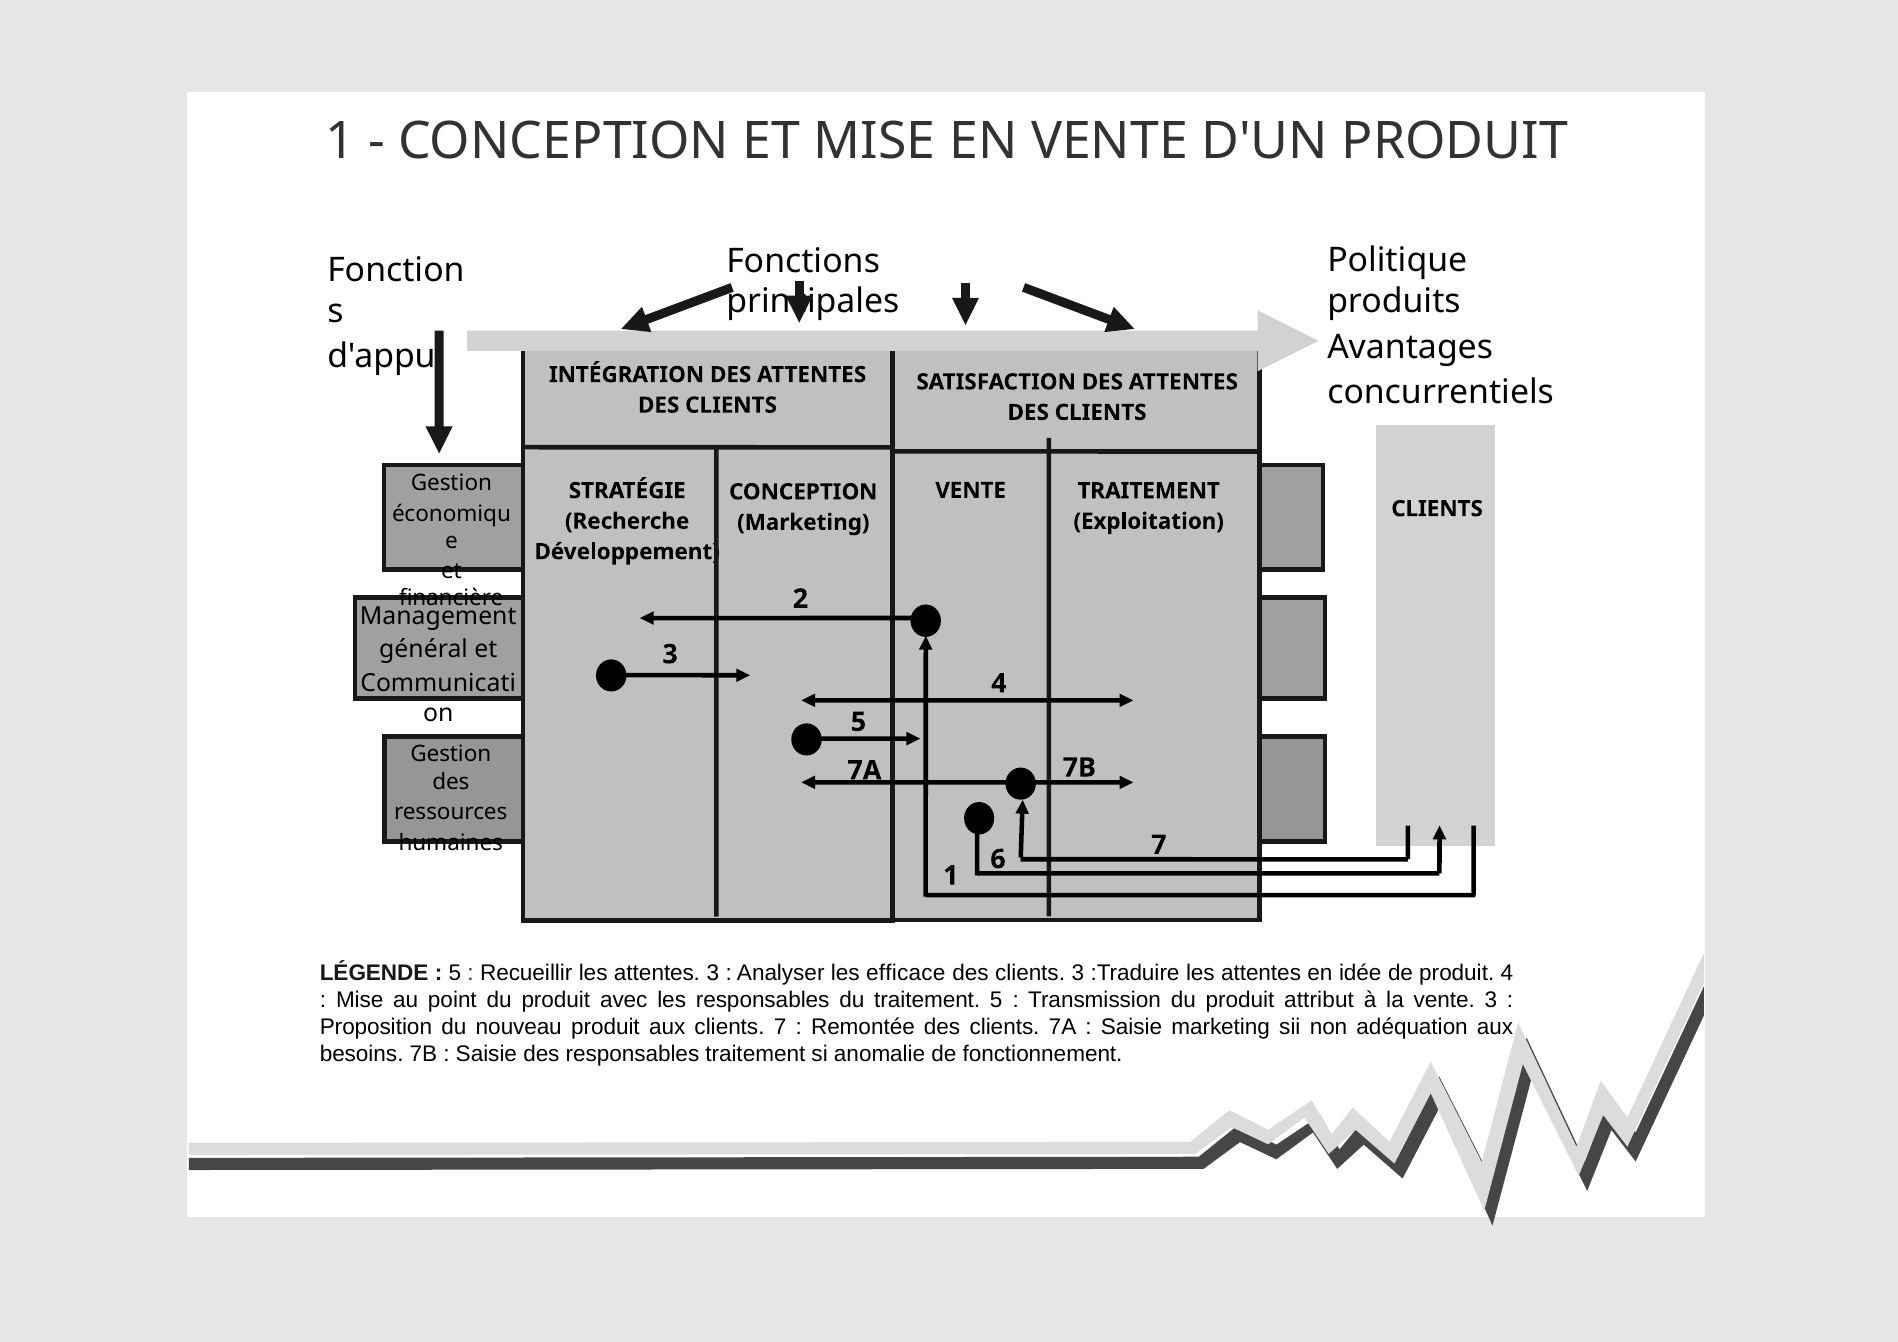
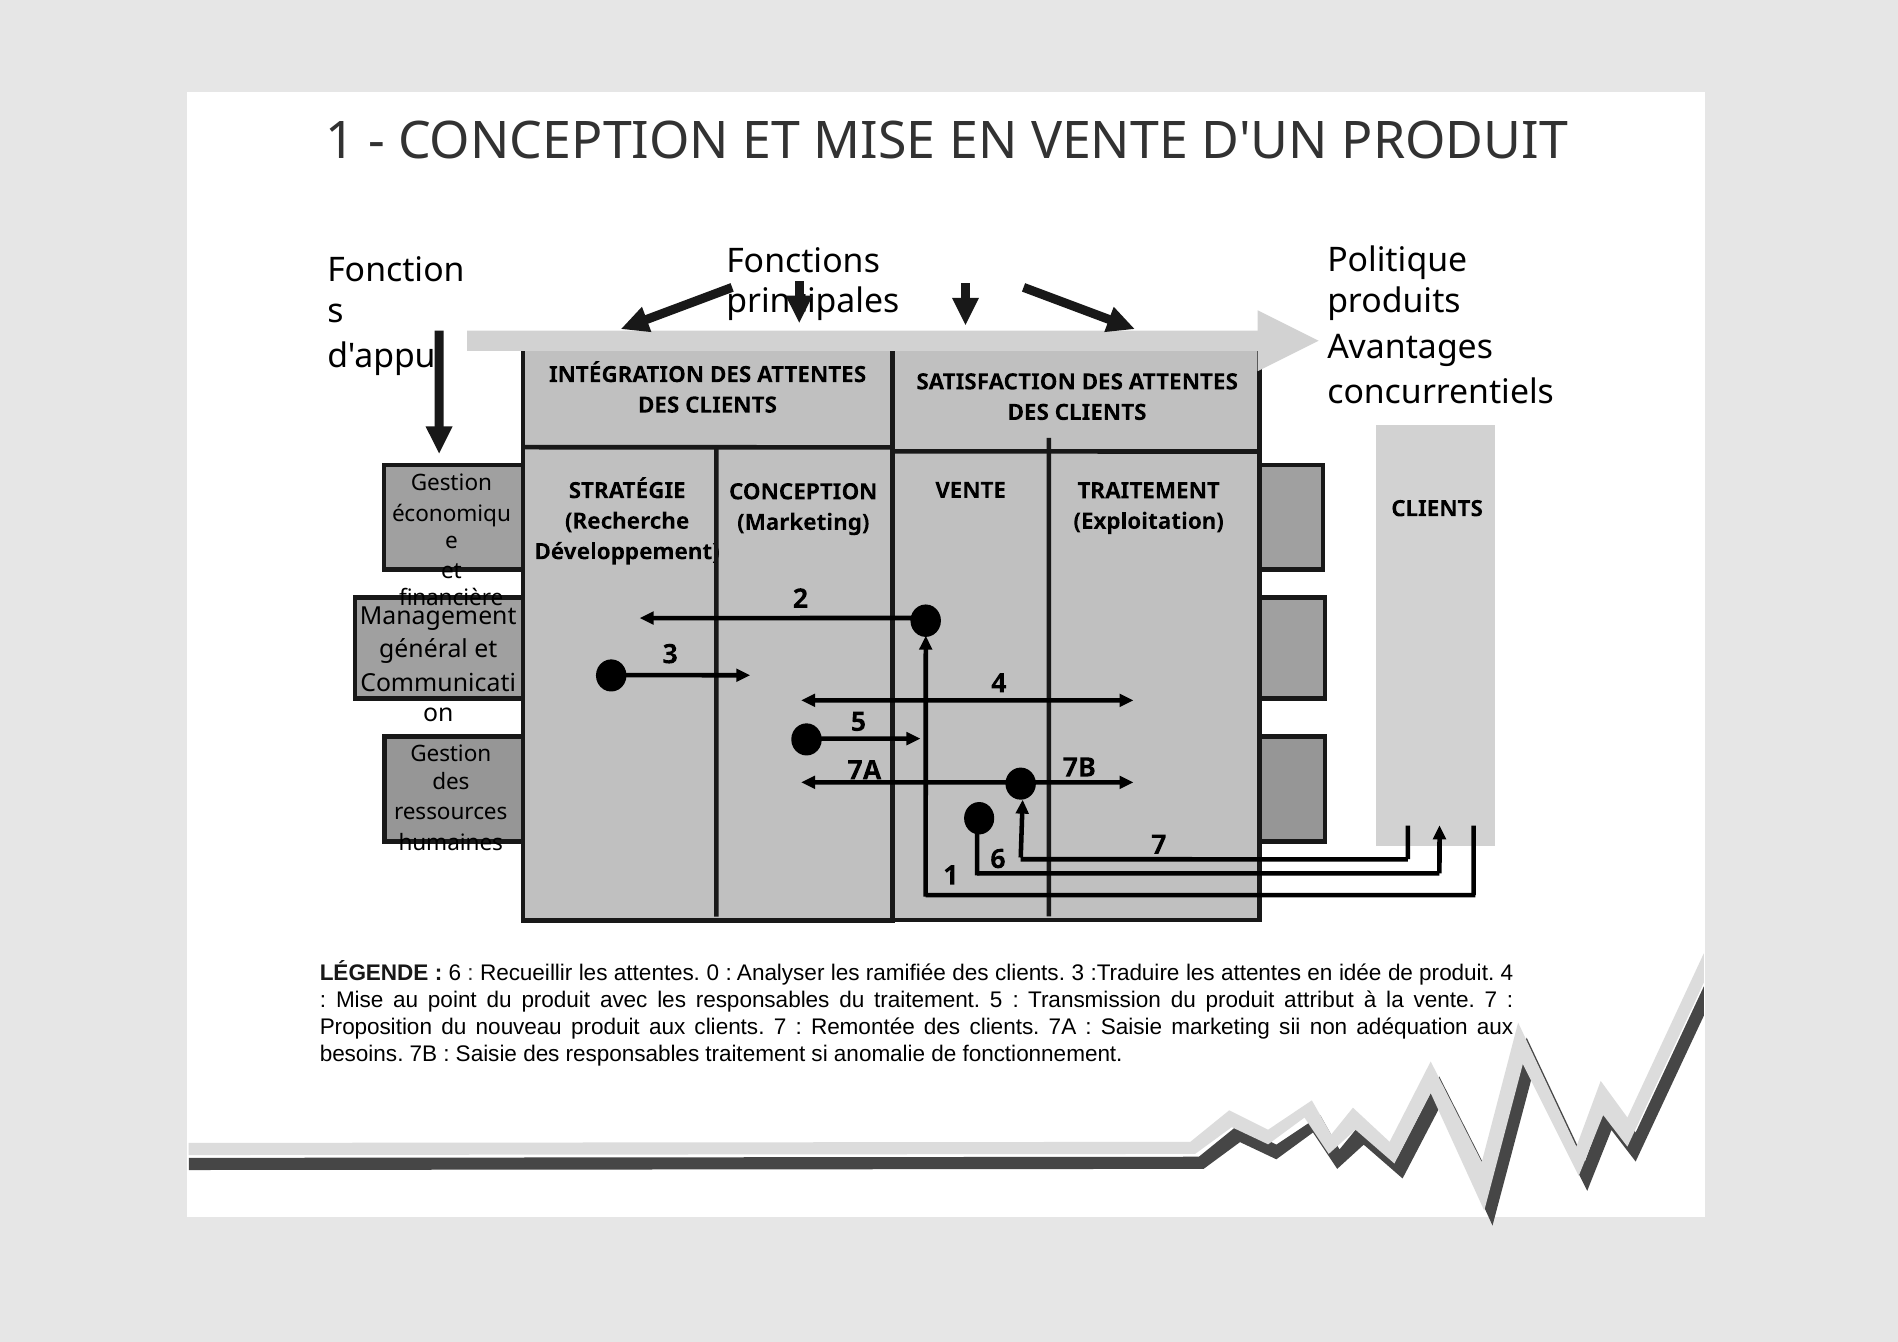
5: 5 -> 6 (455, 973)
attentes 3: 3 -> 0 (713, 973)
efficace: efficace -> ramifiée (906, 973)
vente 3: 3 -> 7 (1491, 1000)
